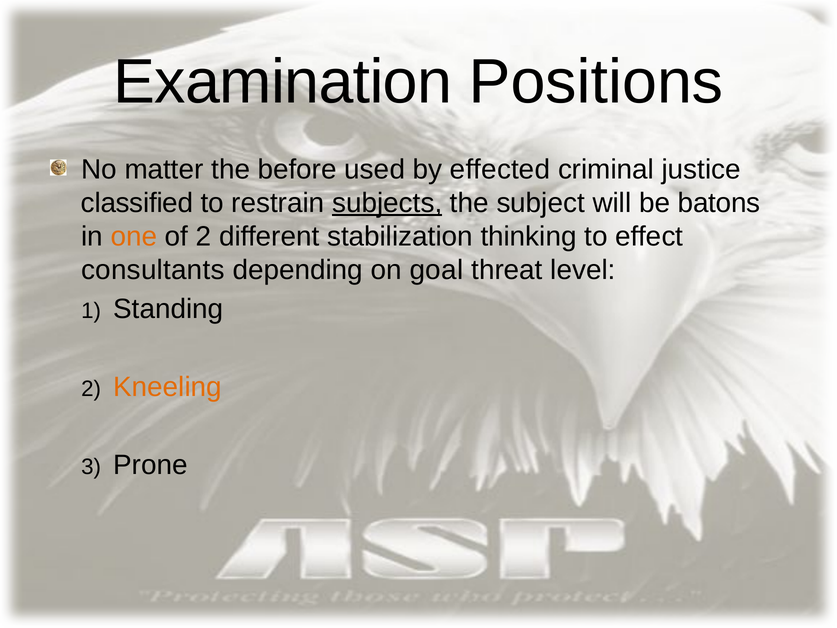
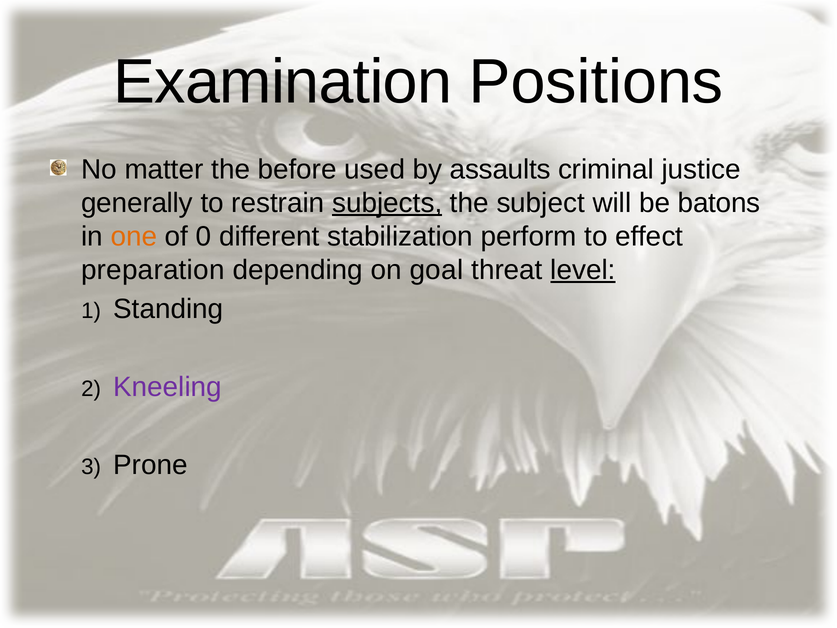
effected: effected -> assaults (500, 169)
classified: classified -> generally (137, 203)
of 2: 2 -> 0 (204, 236)
thinking: thinking -> perform (529, 236)
consultants: consultants -> preparation (153, 270)
level underline: none -> present (583, 270)
Kneeling colour: orange -> purple (168, 387)
